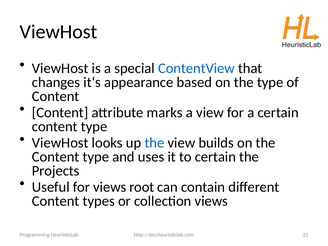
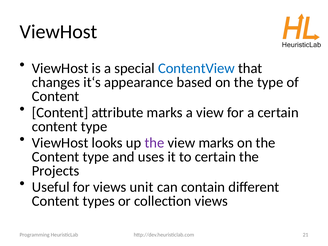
the colour: blue -> purple (154, 143)
view builds: builds -> marks (216, 143)
root: root -> unit (142, 187)
